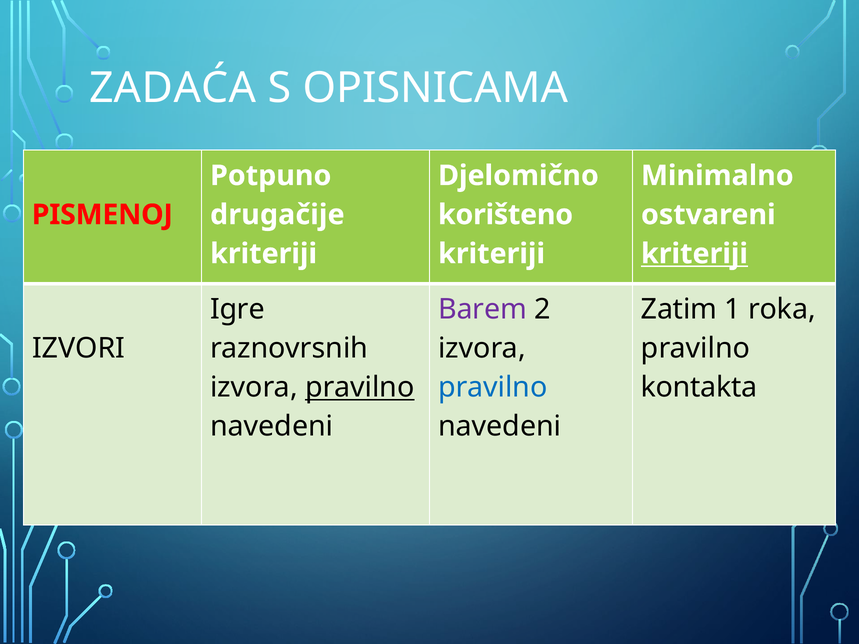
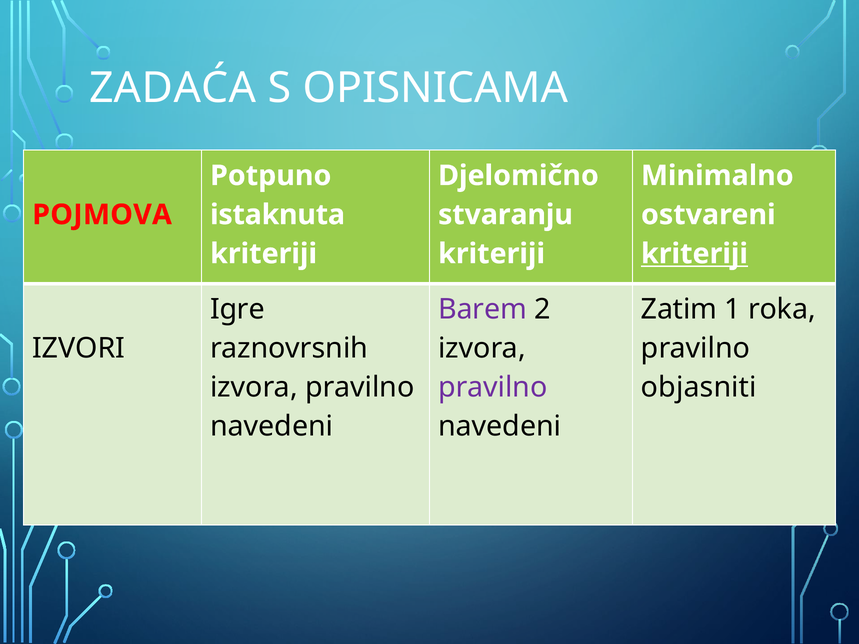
PISMENOJ: PISMENOJ -> POJMOVA (102, 215)
drugačije: drugačije -> istaknuta (278, 215)
korišteno: korišteno -> stvaranju (505, 215)
pravilno underline: present -> none (360, 388)
pravilno colour: blue -> purple (493, 388)
kontakta: kontakta -> objasniti (699, 388)
